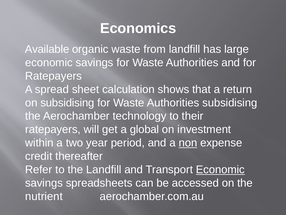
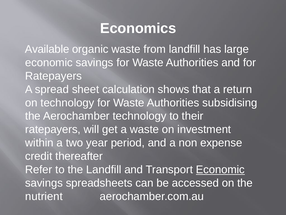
on subsidising: subsidising -> technology (67, 102)
a global: global -> waste (144, 129)
non underline: present -> none (188, 143)
